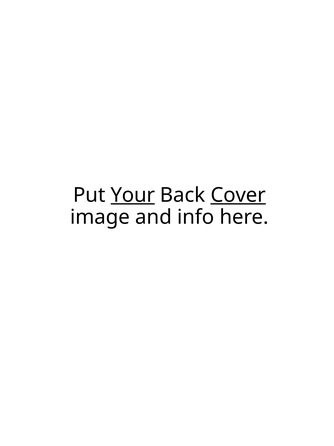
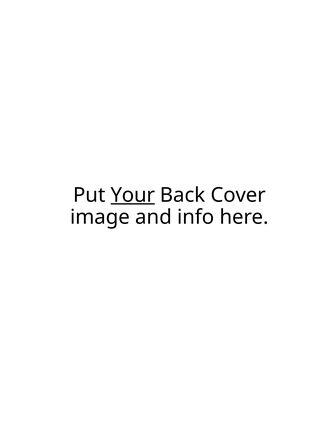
Cover underline: present -> none (238, 195)
